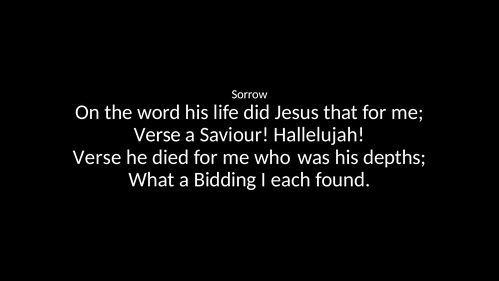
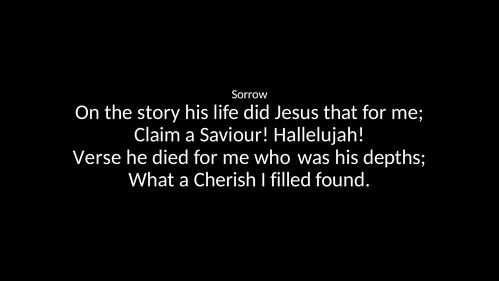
word: word -> story (159, 112)
Verse: Verse -> Claim (157, 135)
Bidding: Bidding -> Cherish (225, 179)
each: each -> filled (291, 179)
